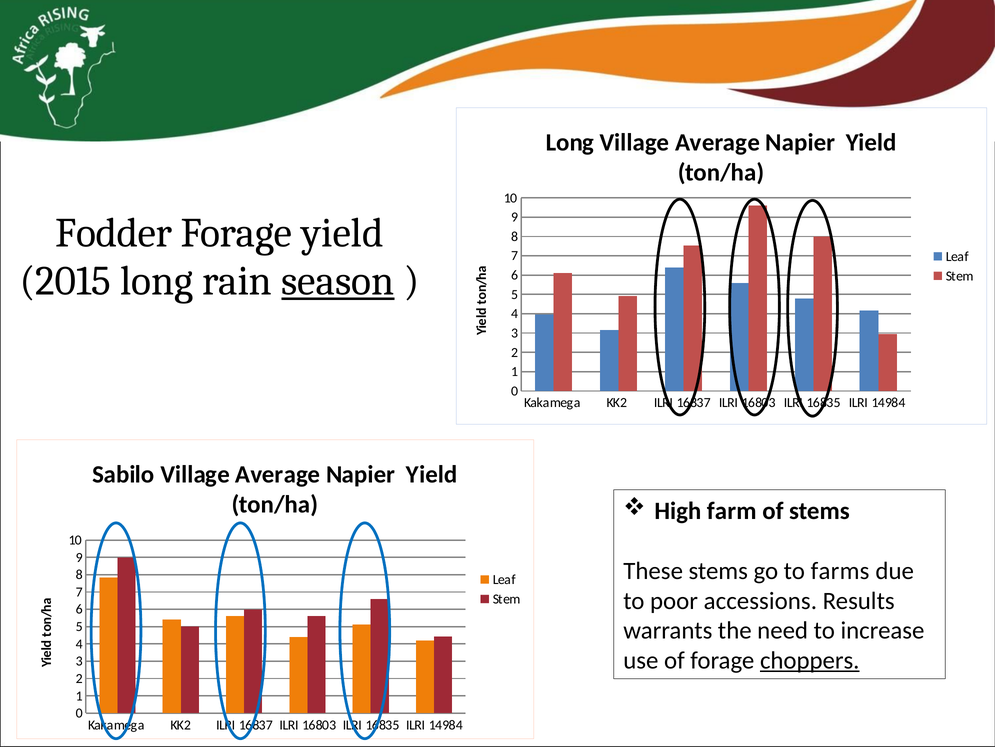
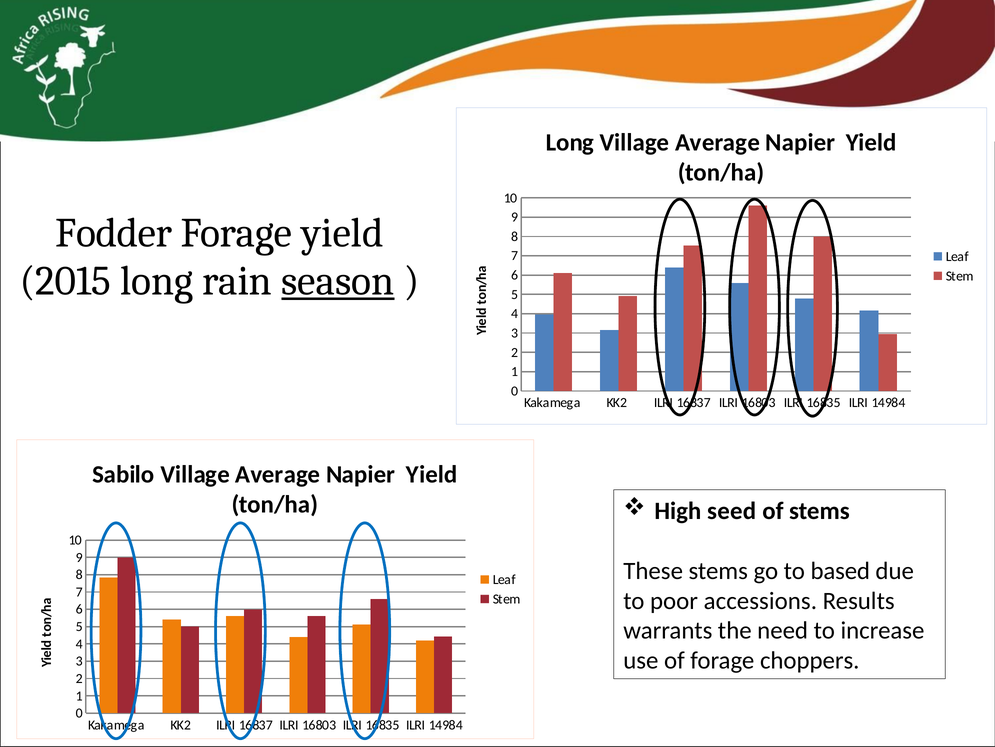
farm: farm -> seed (732, 511)
farms: farms -> based (840, 570)
choppers underline: present -> none (810, 660)
